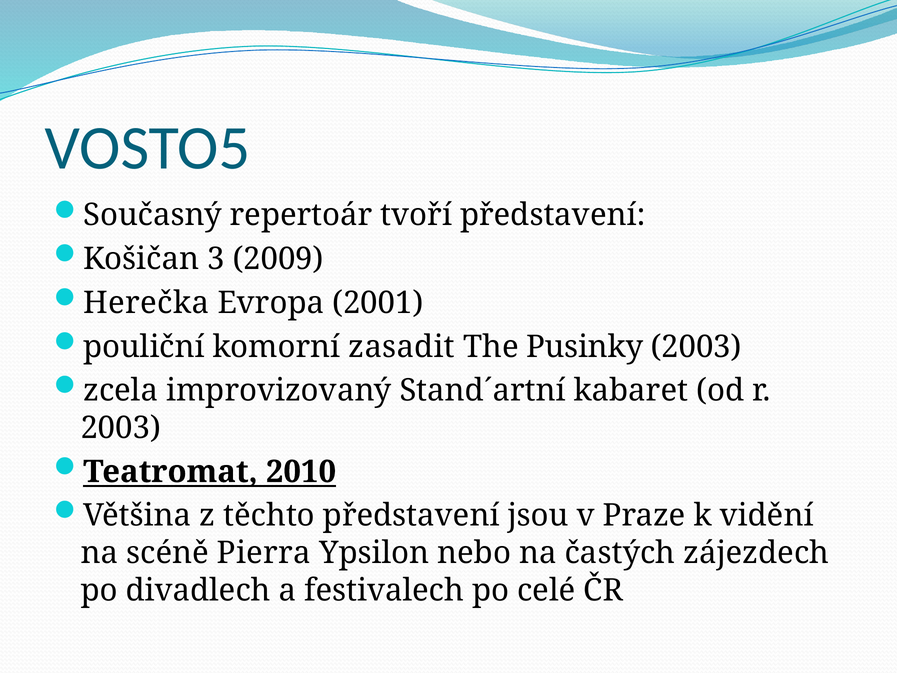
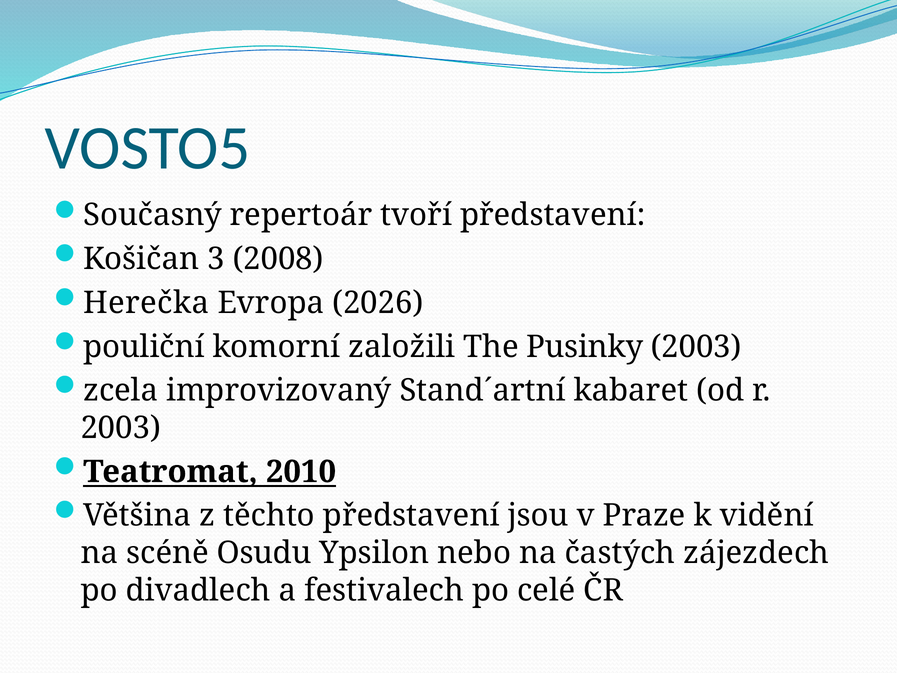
2009: 2009 -> 2008 (278, 259)
2001: 2001 -> 2026 (378, 303)
zasadit: zasadit -> založili (402, 347)
Pierra: Pierra -> Osudu (264, 553)
